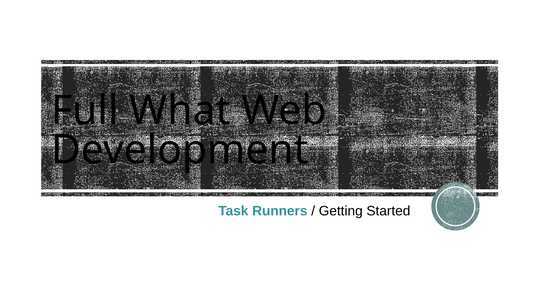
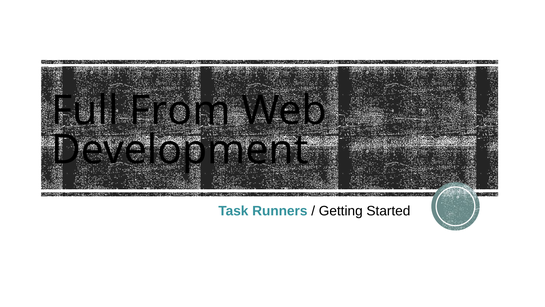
What: What -> From (180, 111)
